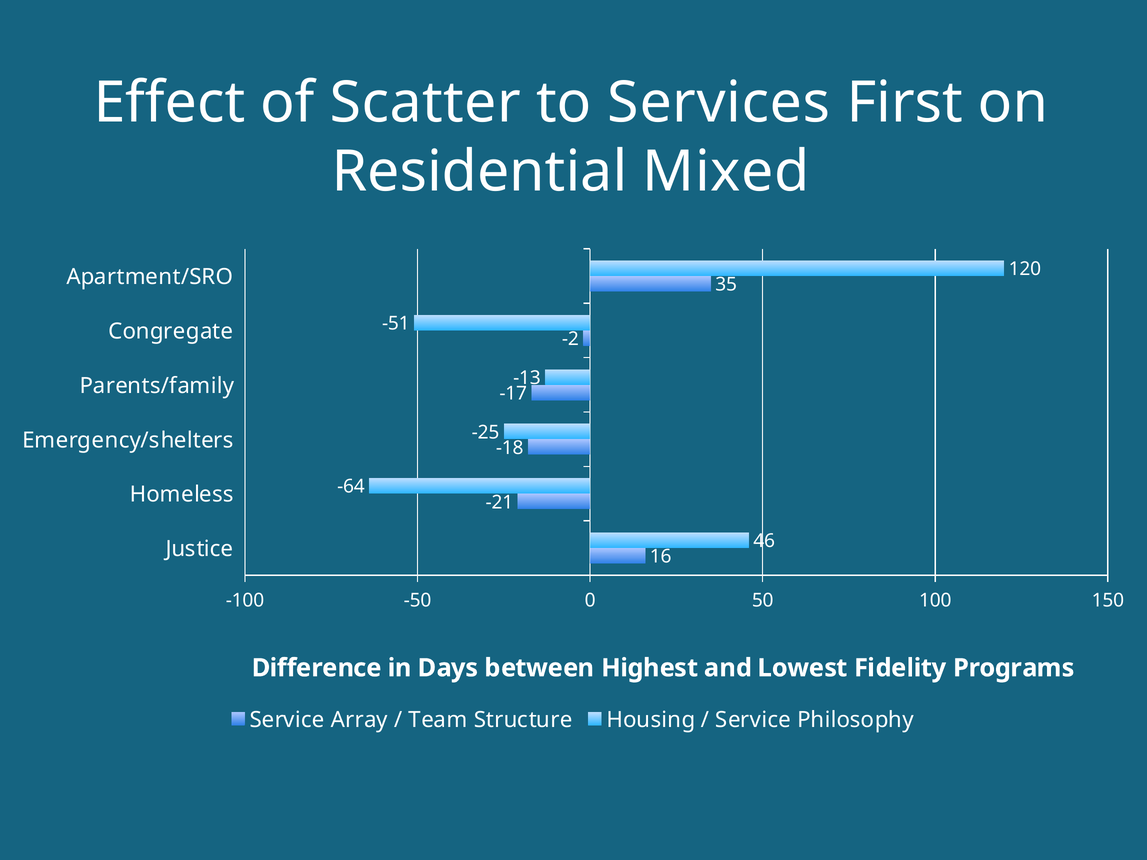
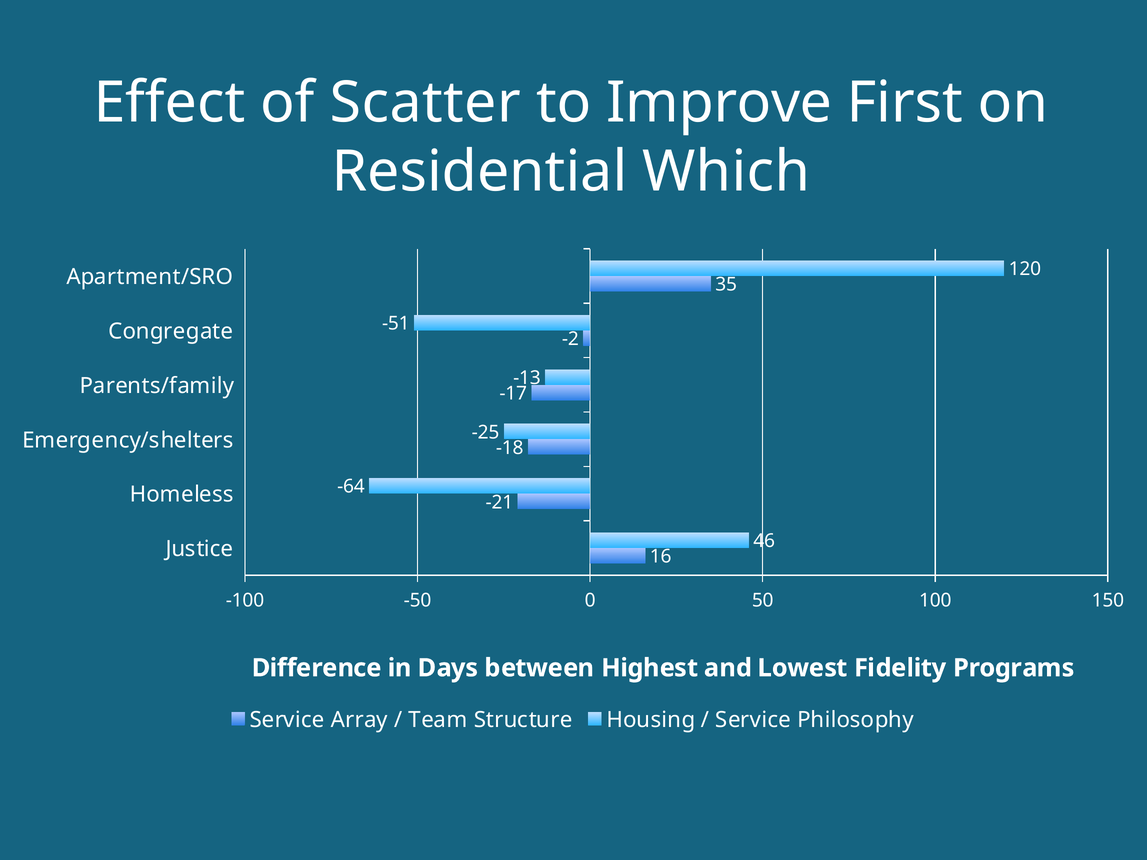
Services: Services -> Improve (719, 103)
Mixed: Mixed -> Which (726, 172)
